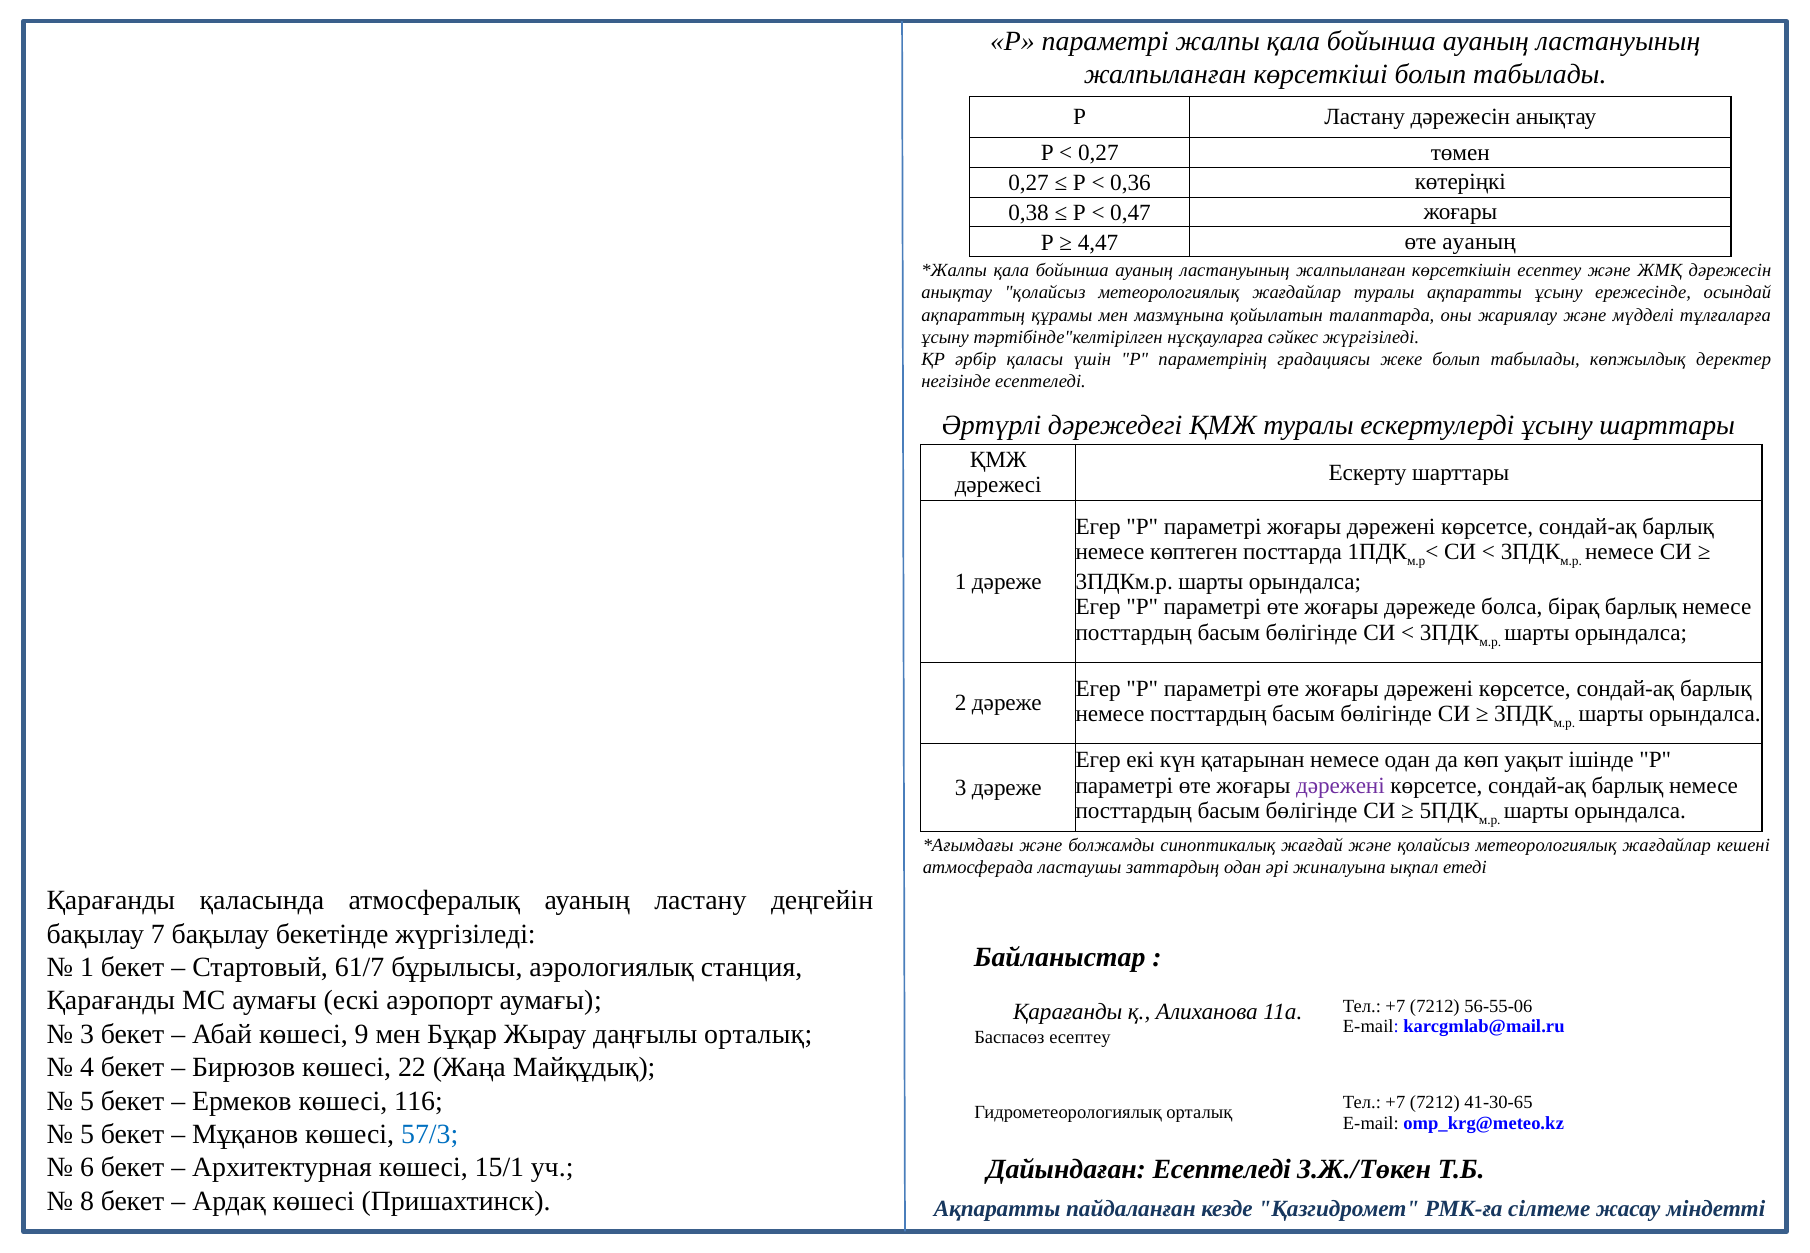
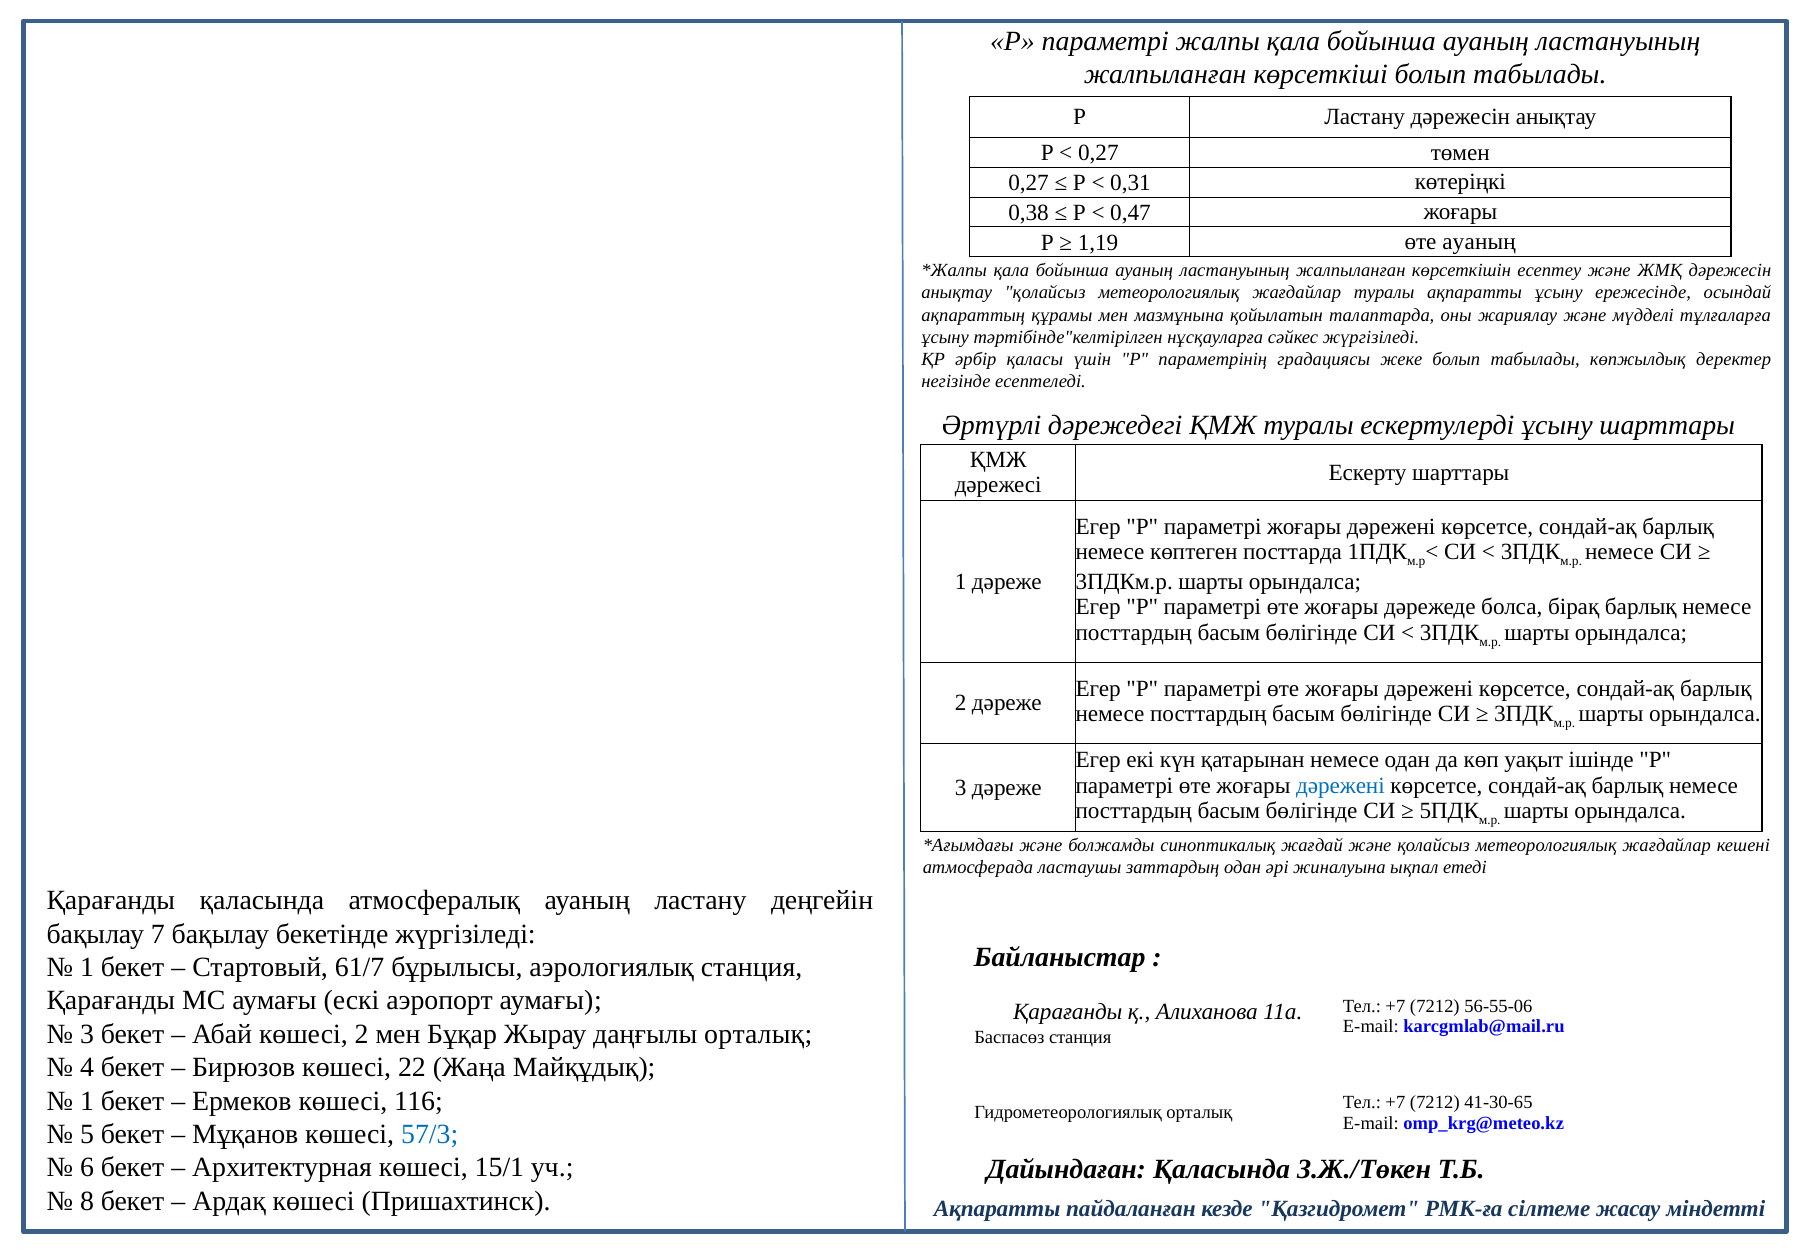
0,36: 0,36 -> 0,31 (1130, 183)
4,47: 4,47 -> 1,19 (1098, 243)
дәрежені colour: purple -> blue (1340, 786)
көшесі 9: 9 -> 2 (362, 1034)
Баспасөз есептеу: есептеу -> станция (1080, 1037)
5: 5 -> 1 (87, 1101)
Дайындаған Есептеледі: Есептеледі -> Қаласында (1222, 1170)
